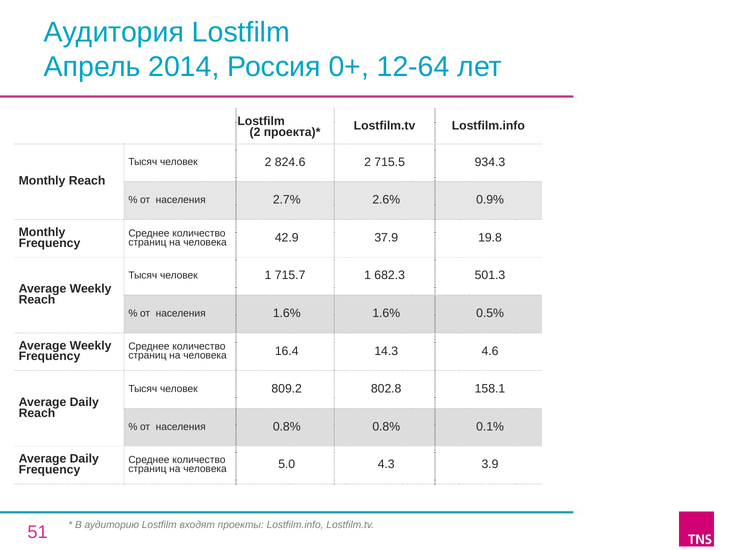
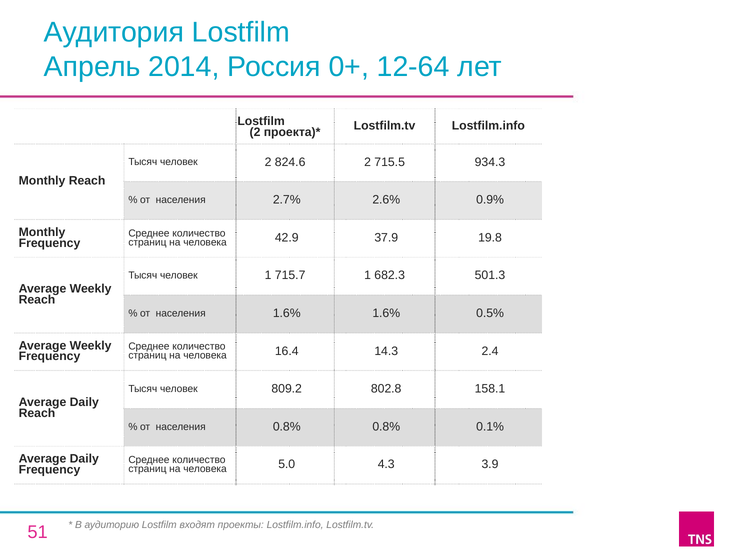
4.6: 4.6 -> 2.4 (490, 351)
